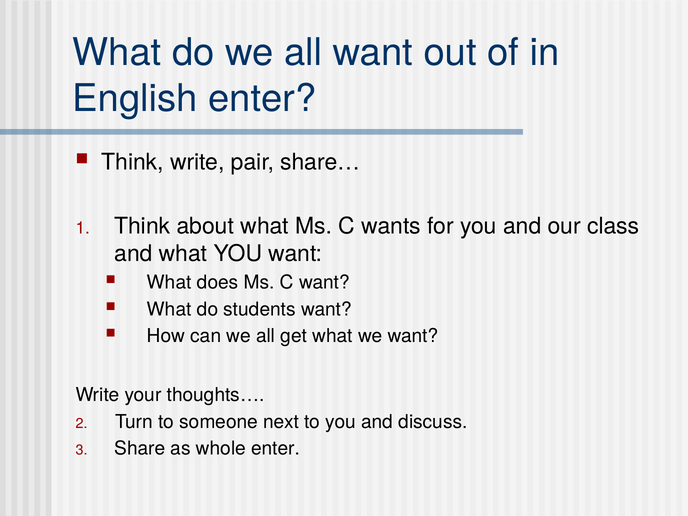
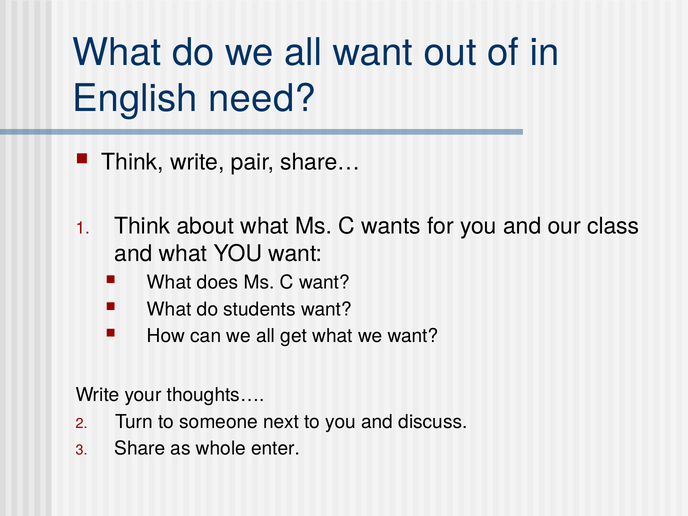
English enter: enter -> need (262, 98)
